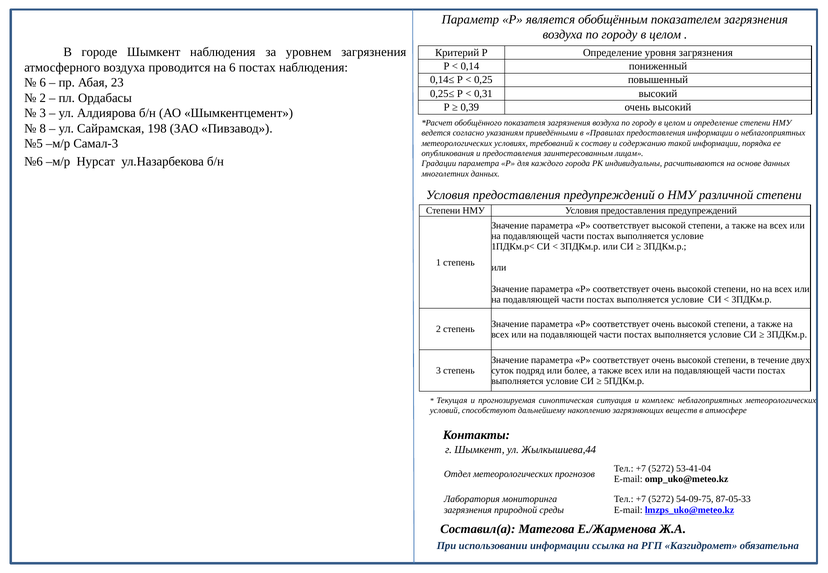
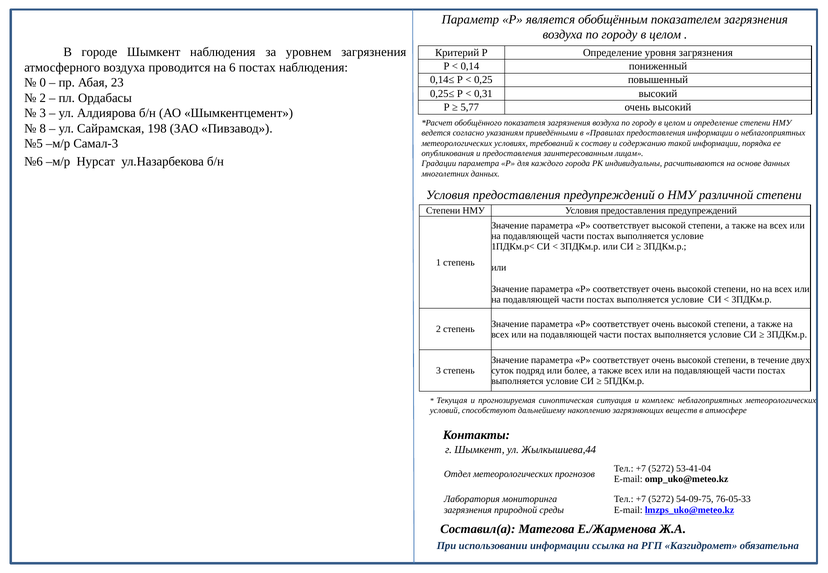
6: 6 -> 0 (43, 83)
0,39: 0,39 -> 5,77 (470, 107)
87-05-33: 87-05-33 -> 76-05-33 (733, 499)
